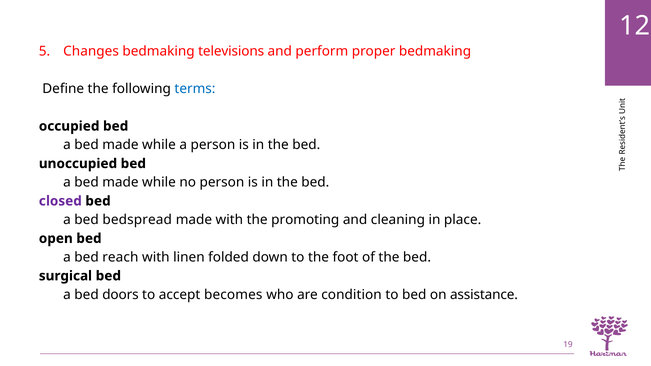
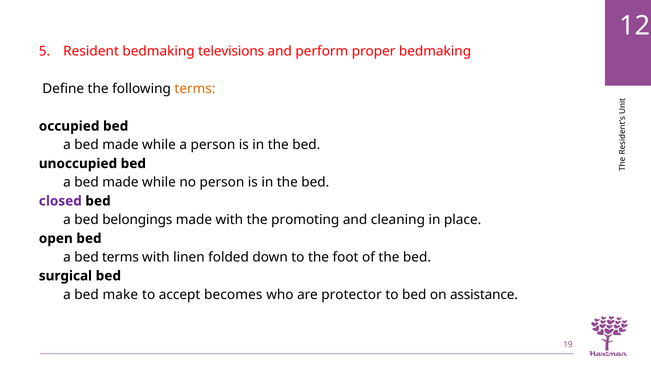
Changes: Changes -> Resident (91, 51)
terms colour: blue -> orange (195, 89)
bedspread: bedspread -> belongings (137, 220)
bed reach: reach -> terms (120, 257)
doors: doors -> make (120, 295)
condition: condition -> protector (352, 295)
